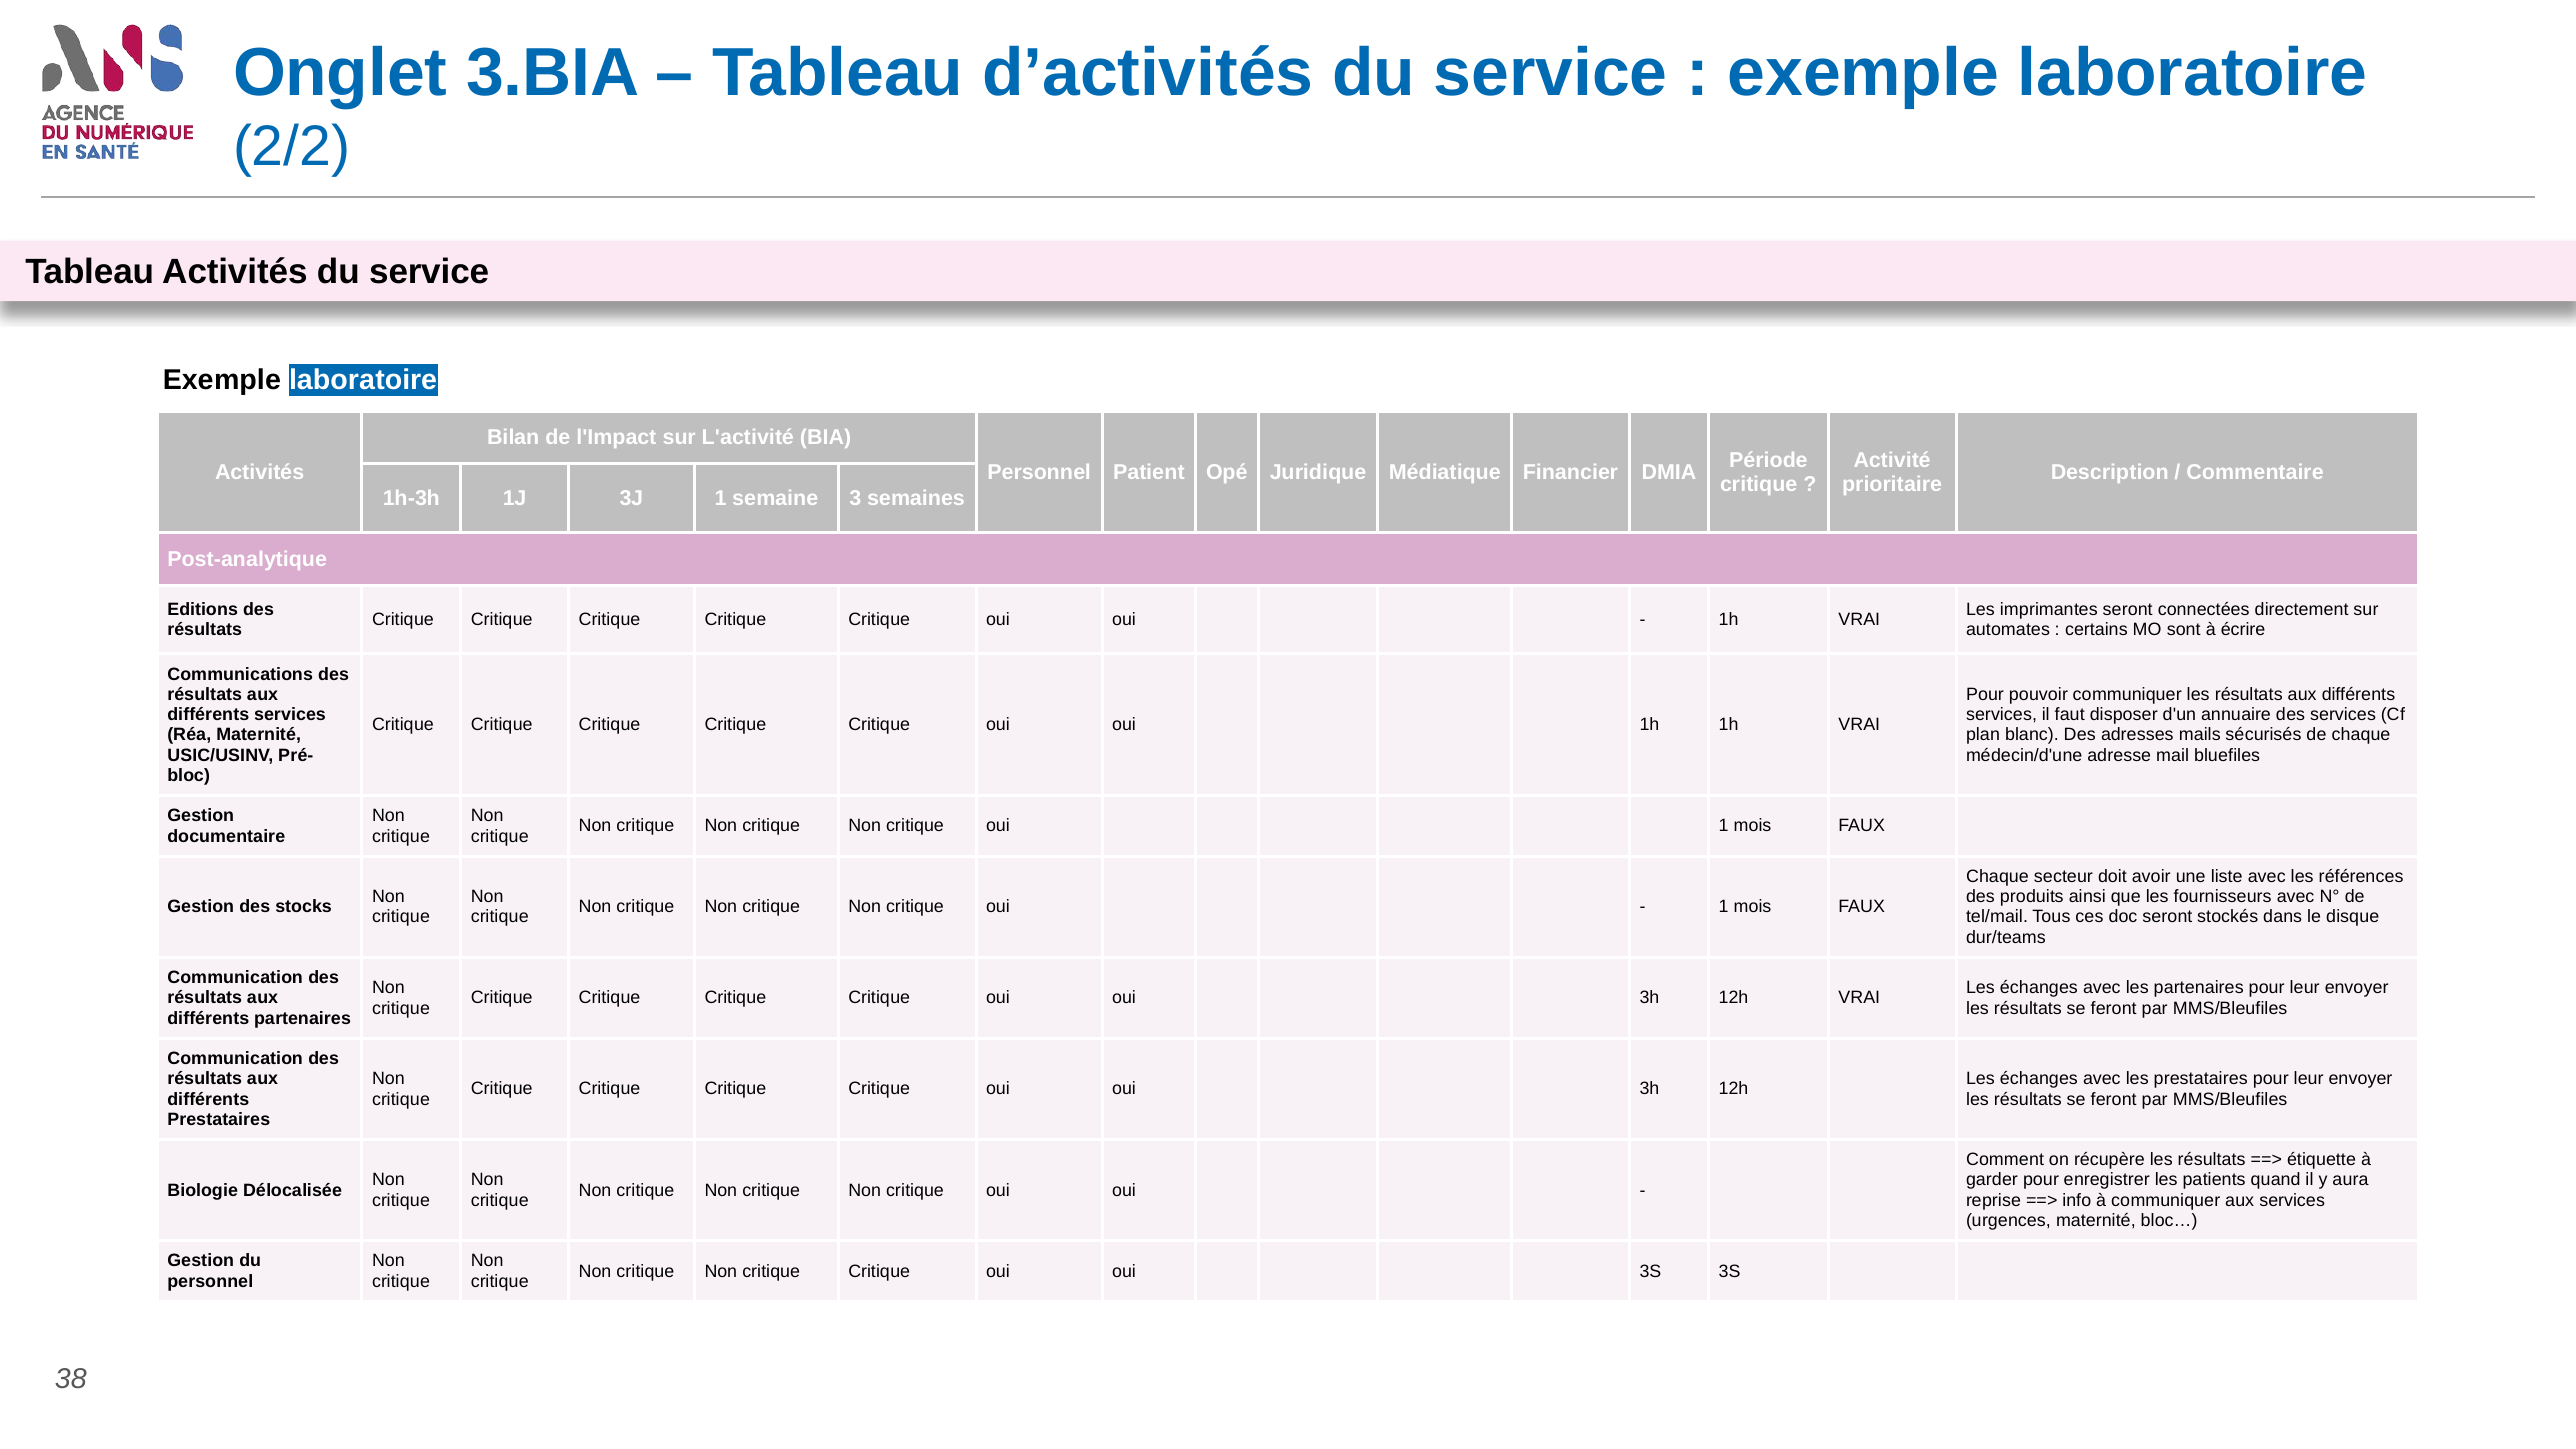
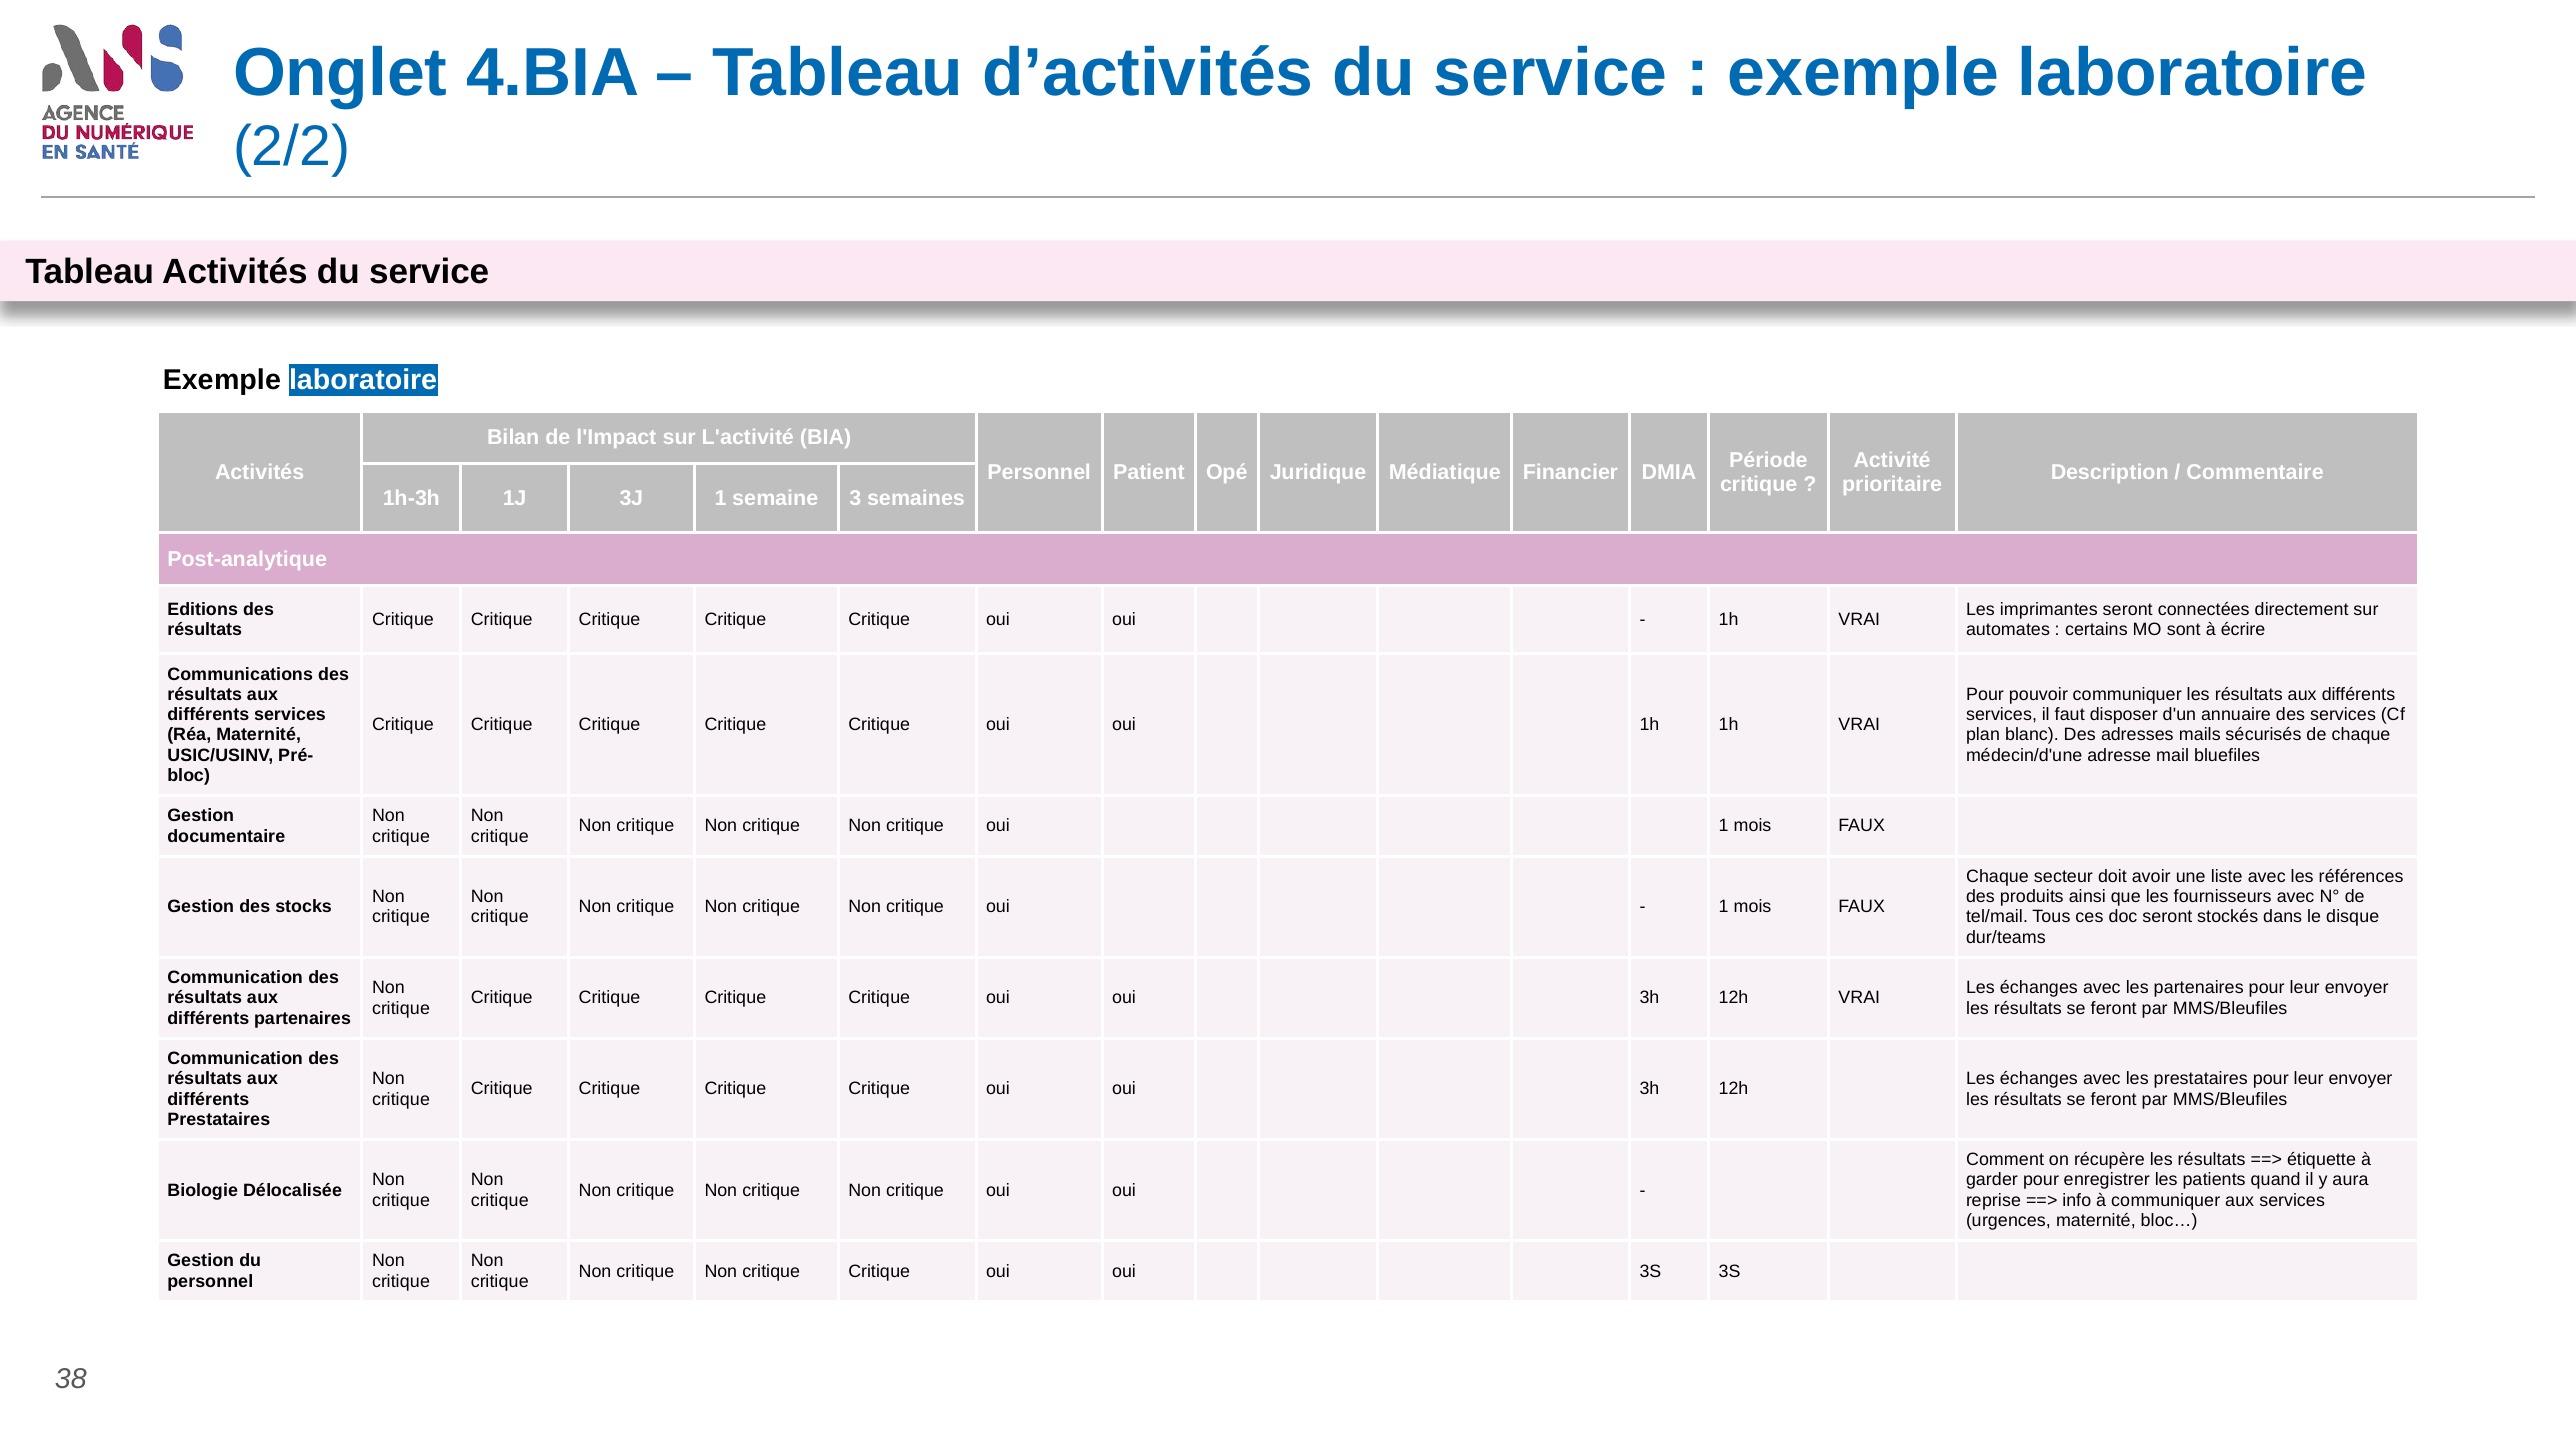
3.BIA: 3.BIA -> 4.BIA (553, 73)
